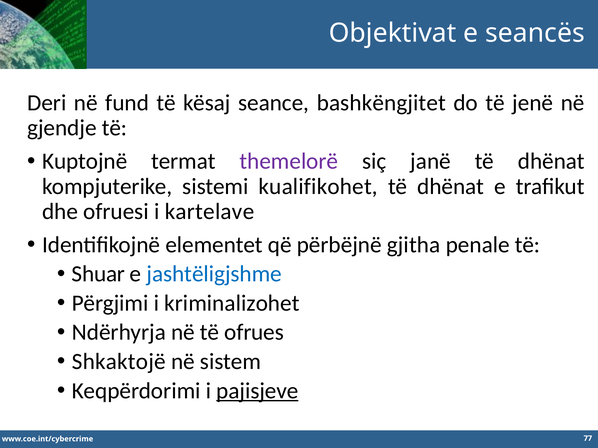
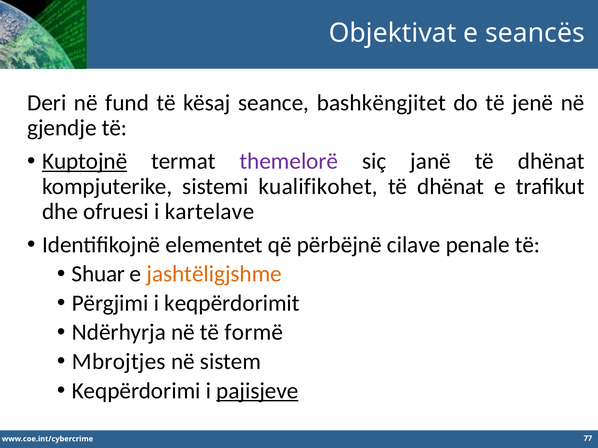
Kuptojnë underline: none -> present (85, 162)
gjitha: gjitha -> cilave (414, 245)
jashtëligjshme colour: blue -> orange (214, 274)
kriminalizohet: kriminalizohet -> keqpërdorimit (232, 303)
ofrues: ofrues -> formë (254, 333)
Shkaktojë: Shkaktojë -> Mbrojtjes (119, 362)
